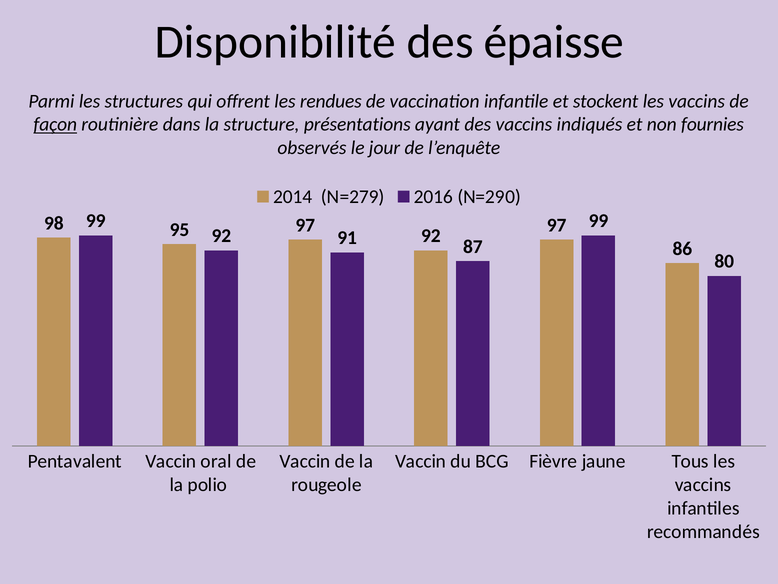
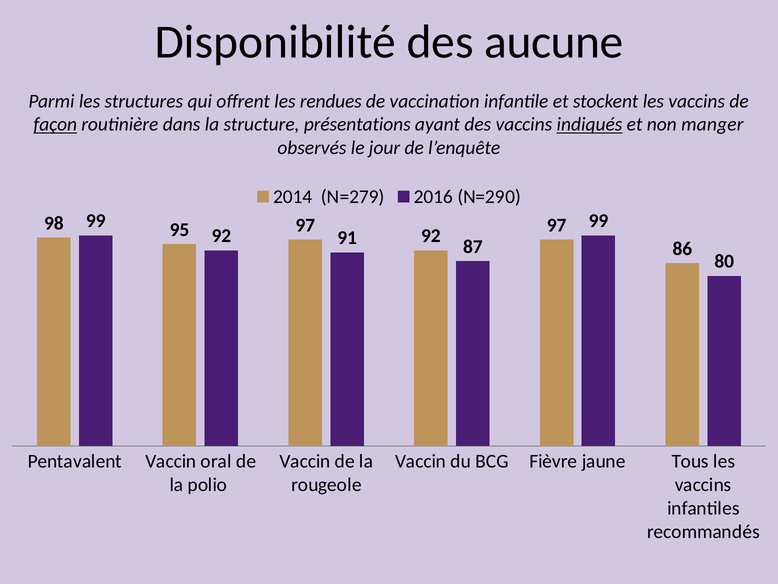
épaisse: épaisse -> aucune (554, 42)
indiqués underline: none -> present (589, 124)
fournies: fournies -> manger (712, 124)
